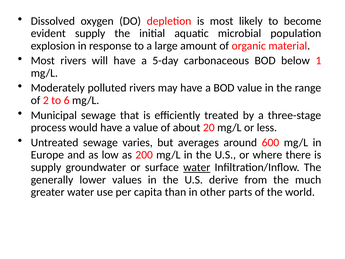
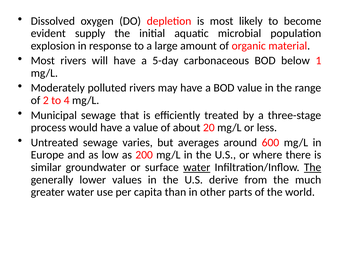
6: 6 -> 4 (67, 100)
supply: supply -> similar (46, 167)
The underline: none -> present (313, 167)
